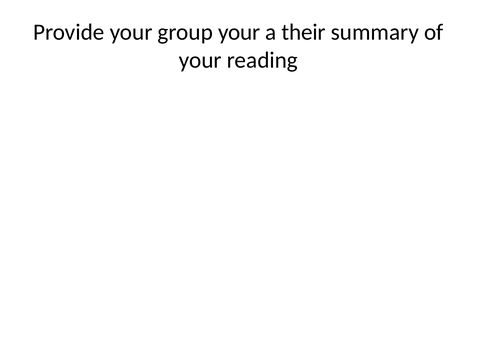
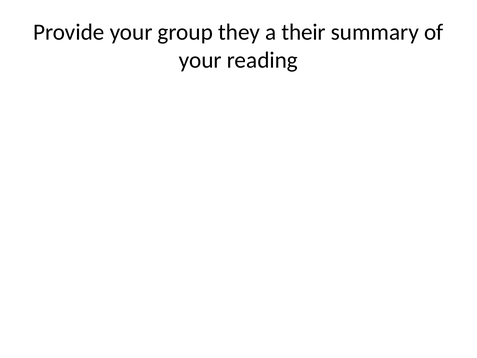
group your: your -> they (239, 32)
